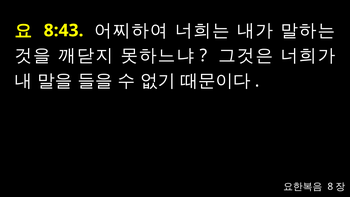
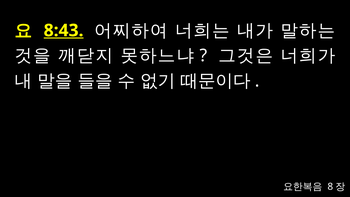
8:43 underline: none -> present (64, 30)
